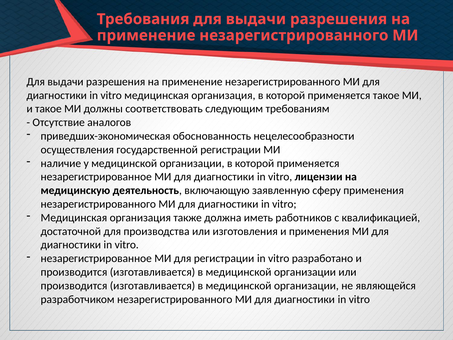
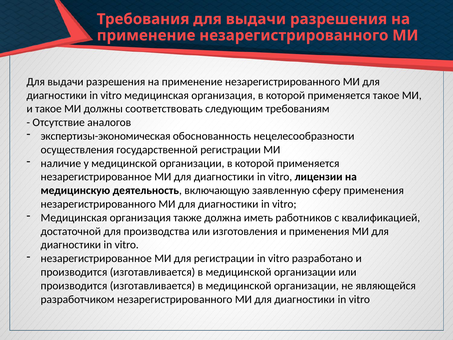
приведших-экономическая: приведших-экономическая -> экспертизы-экономическая (106, 136)
